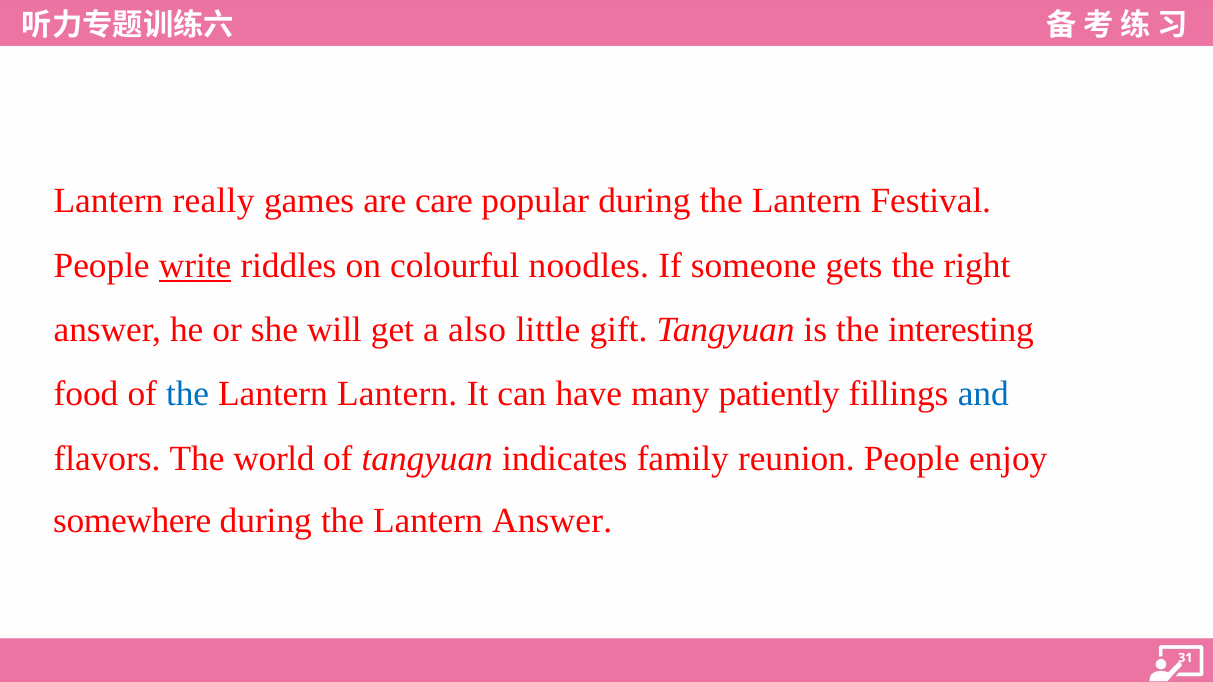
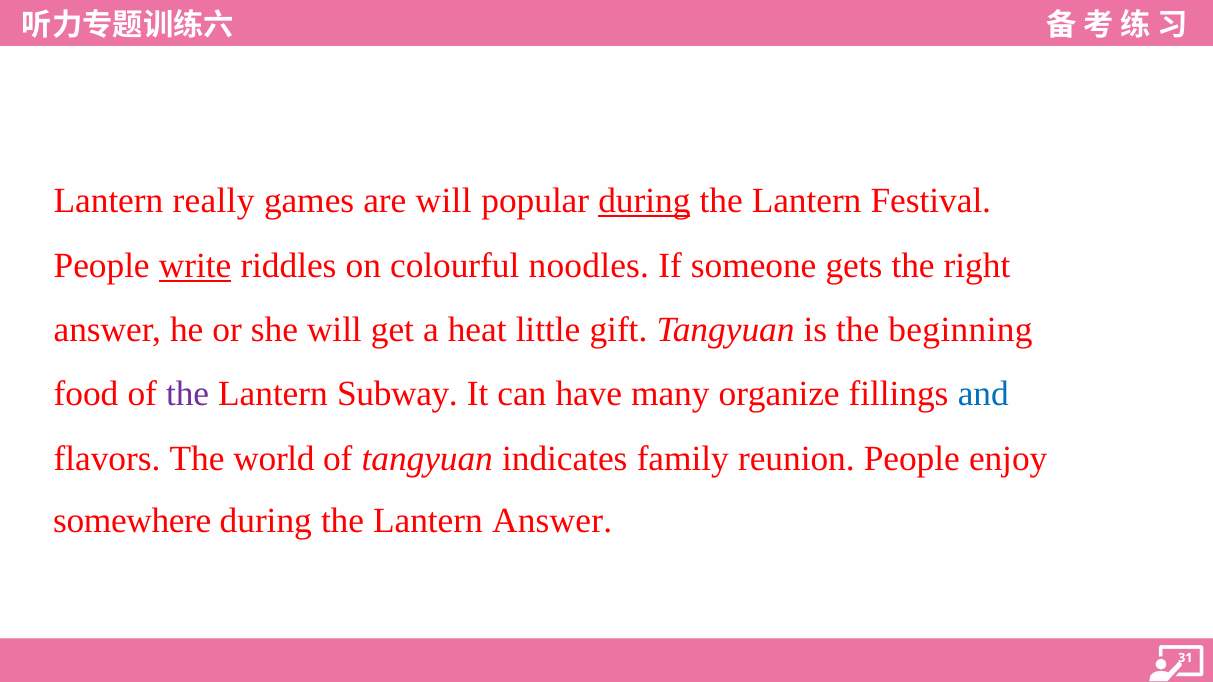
are care: care -> will (444, 201)
during underline: none -> present (644, 201)
also: also -> heat (477, 330)
interesting: interesting -> beginning (961, 330)
the colour: blue -> purple (188, 394)
Lantern Lantern: Lantern -> Subway (397, 394)
patiently: patiently -> organize (779, 394)
